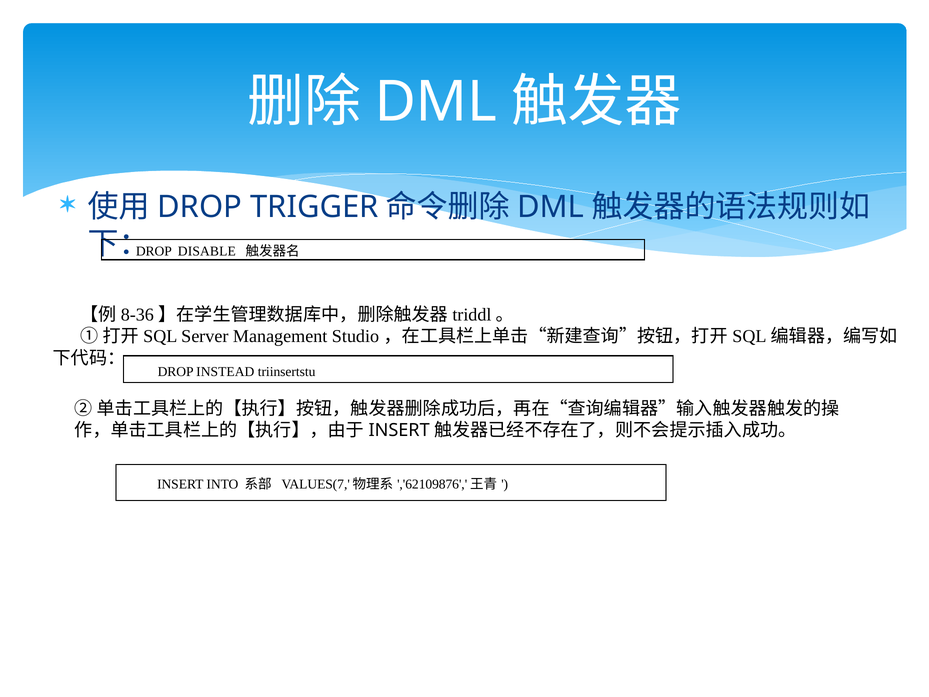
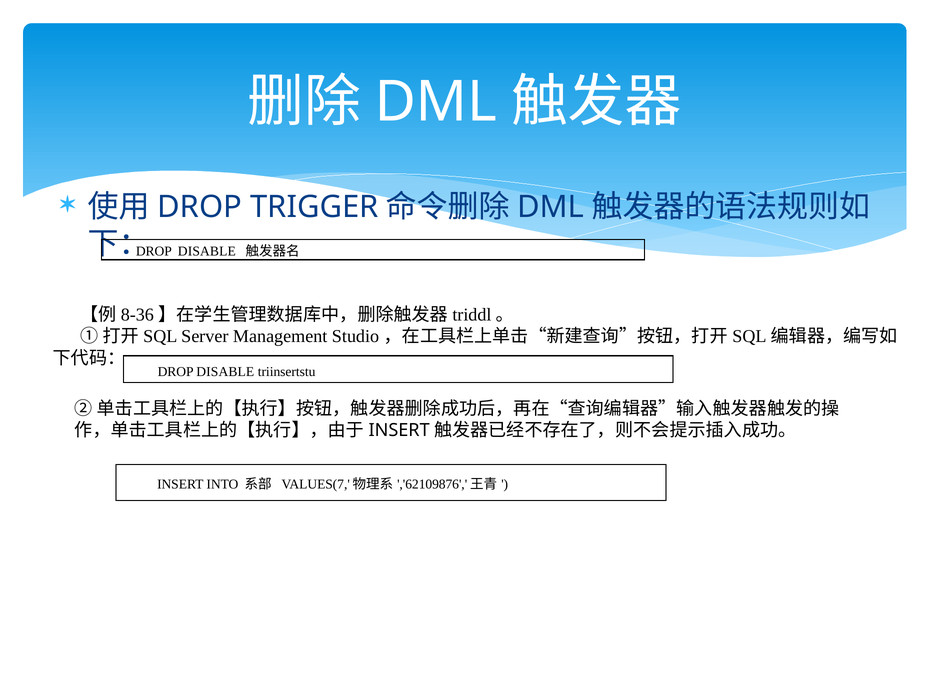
INSTEAD: INSTEAD -> DISABLE (225, 372)
